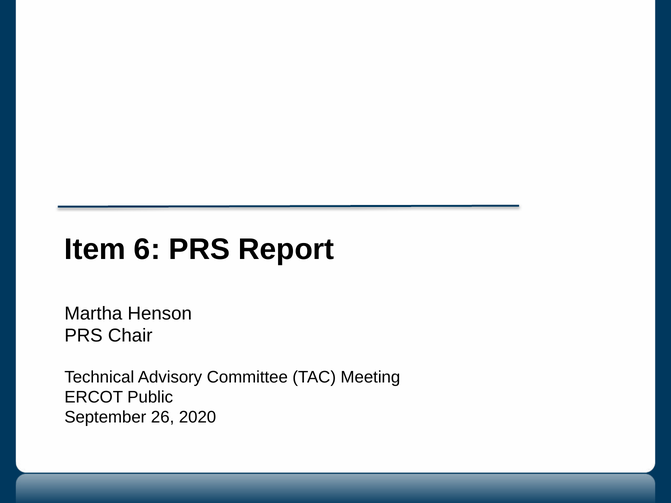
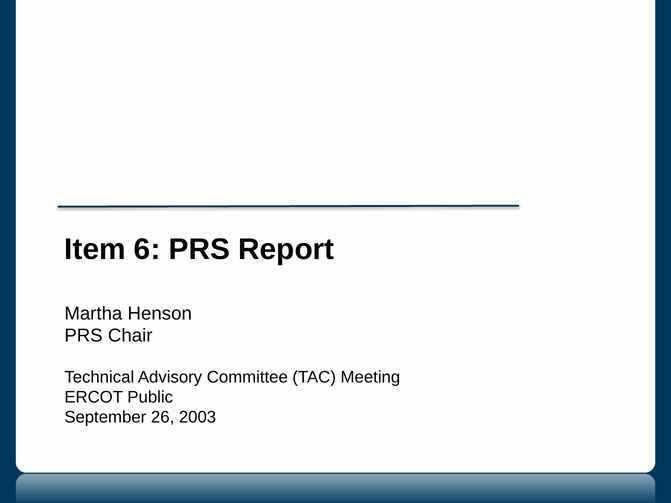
2020: 2020 -> 2003 (198, 417)
